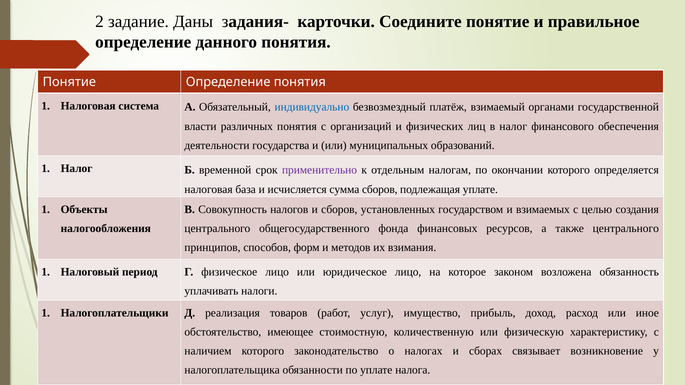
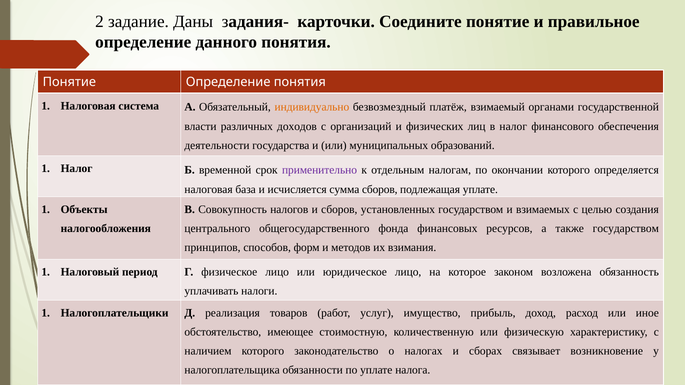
индивидуально colour: blue -> orange (312, 107)
различных понятия: понятия -> доходов (297, 127)
также центрального: центрального -> государством (626, 229)
